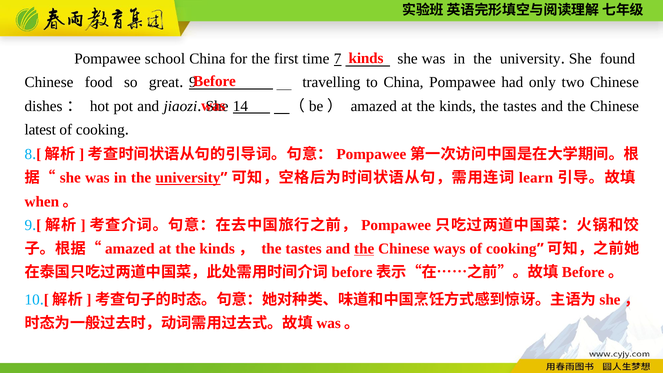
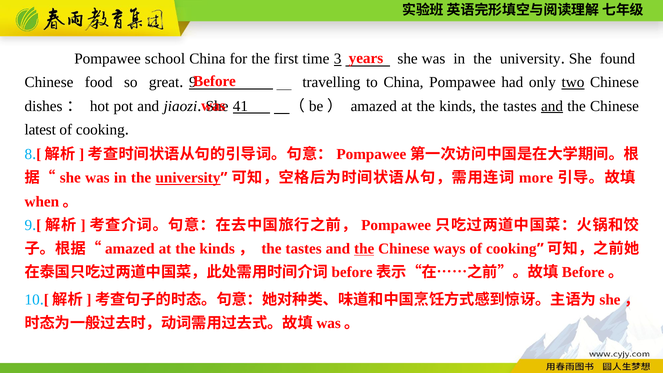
kinds: kinds -> years (366, 58)
7: 7 -> 3 (338, 59)
two underline: none -> present (573, 82)
14: 14 -> 41 (240, 106)
and underline: none -> present (552, 106)
learn: learn -> more (536, 178)
